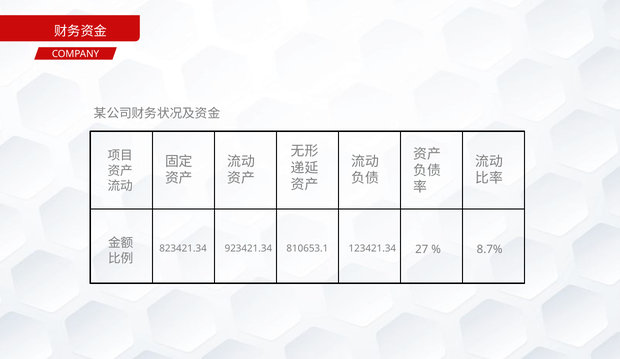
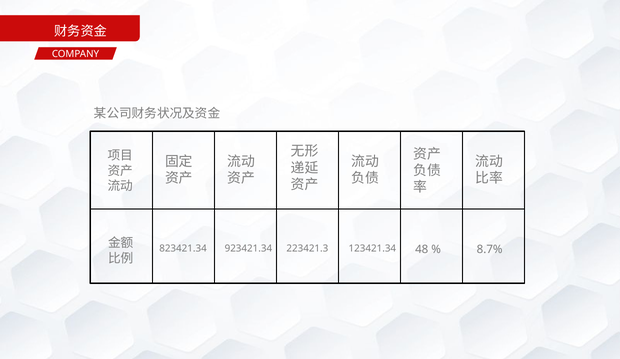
810653.1: 810653.1 -> 223421.3 (307, 248)
27: 27 -> 48 (422, 249)
